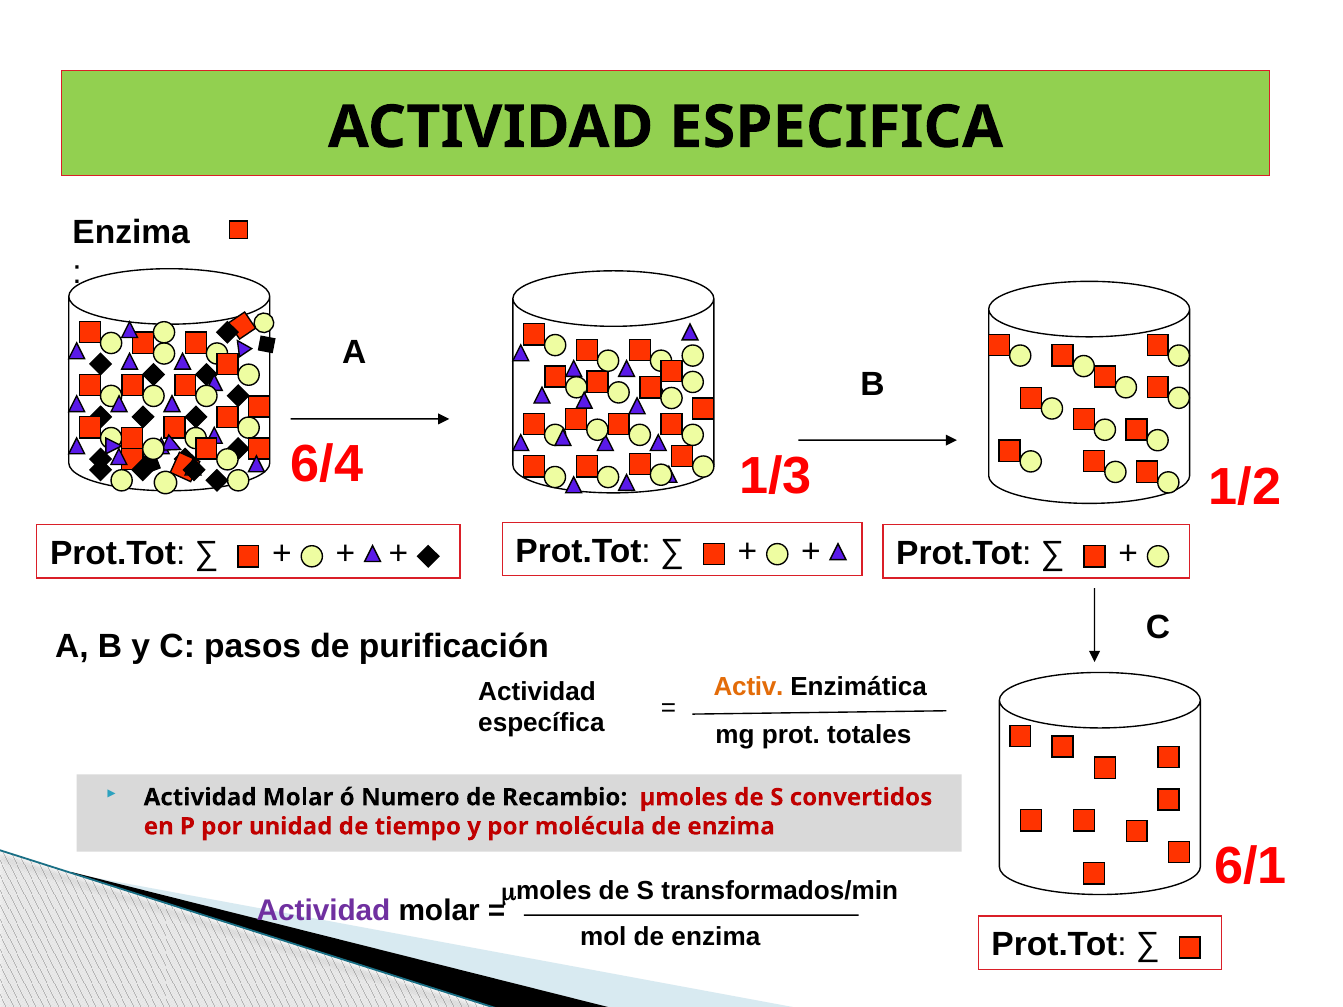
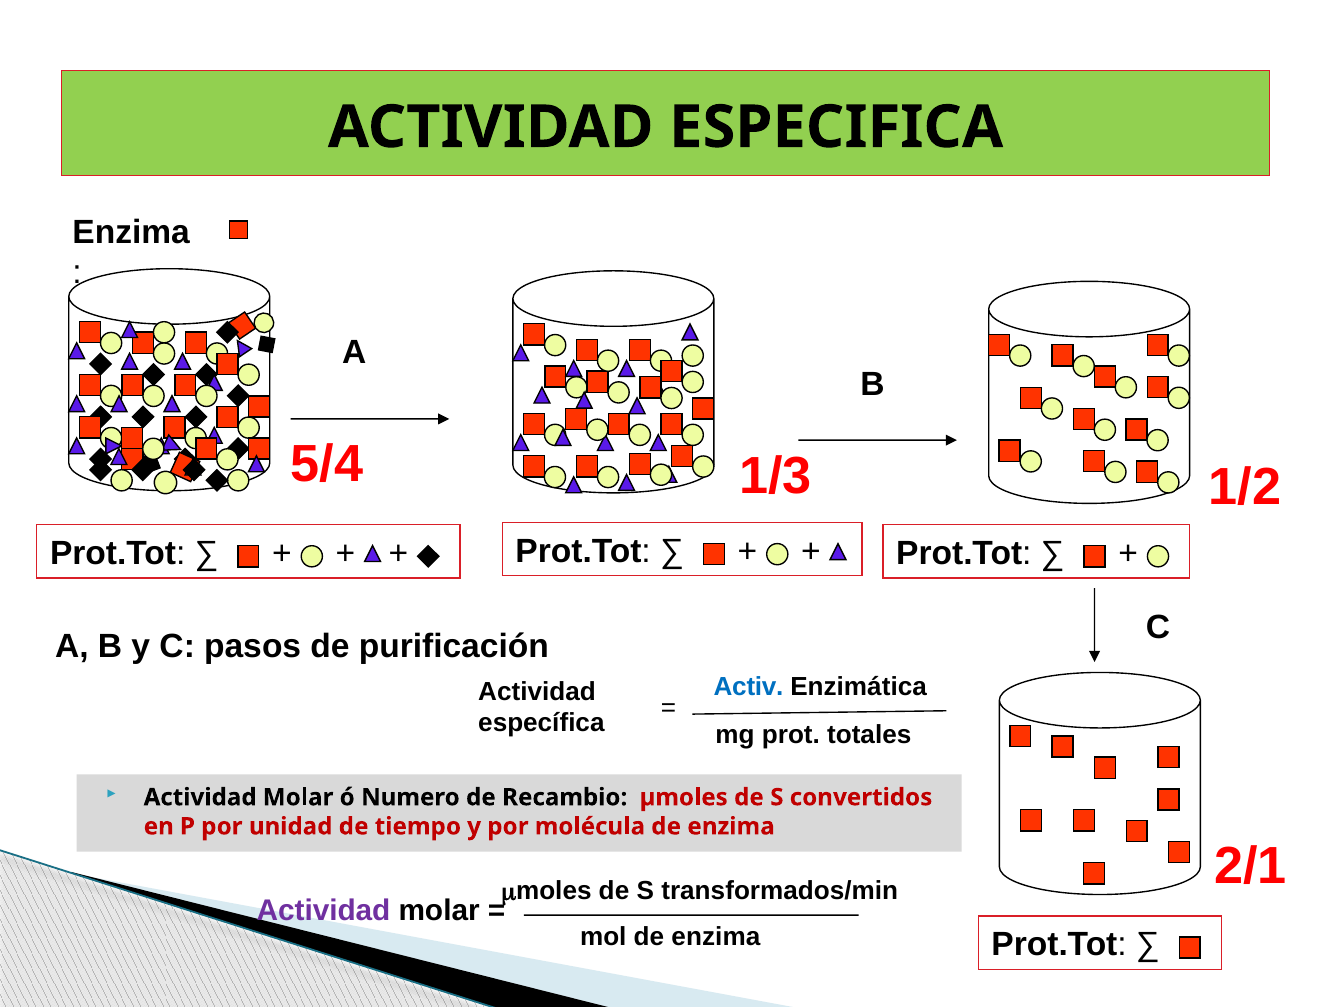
6/4: 6/4 -> 5/4 (327, 465)
Activ colour: orange -> blue (749, 687)
6/1: 6/1 -> 2/1 (1251, 866)
